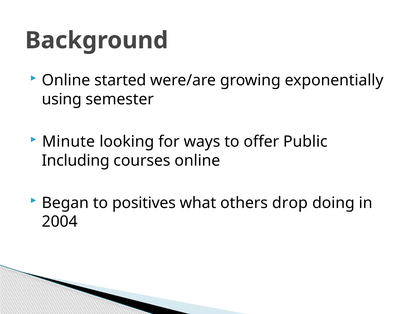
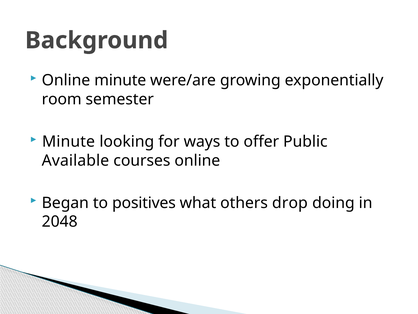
Online started: started -> minute (120, 80)
using: using -> room (62, 99)
Including: Including -> Available (75, 160)
2004: 2004 -> 2048 (60, 221)
